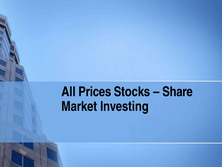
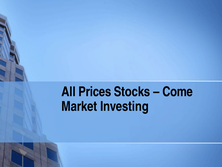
Share: Share -> Come (178, 92)
